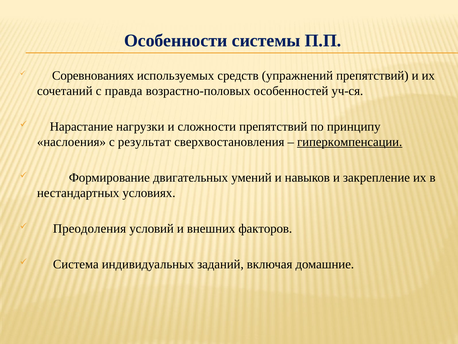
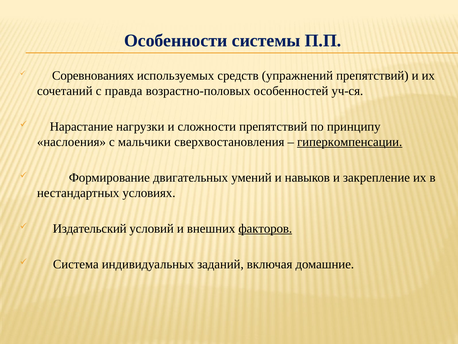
результат: результат -> мальчики (144, 142)
Преодоления: Преодоления -> Издательский (90, 228)
факторов underline: none -> present (265, 228)
